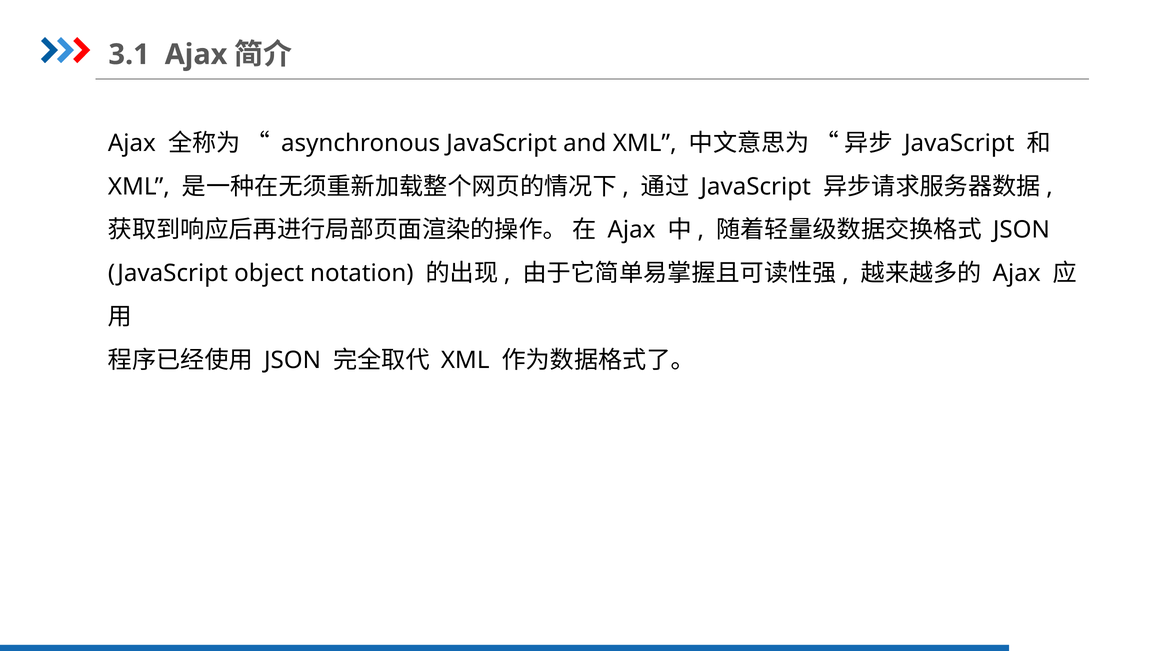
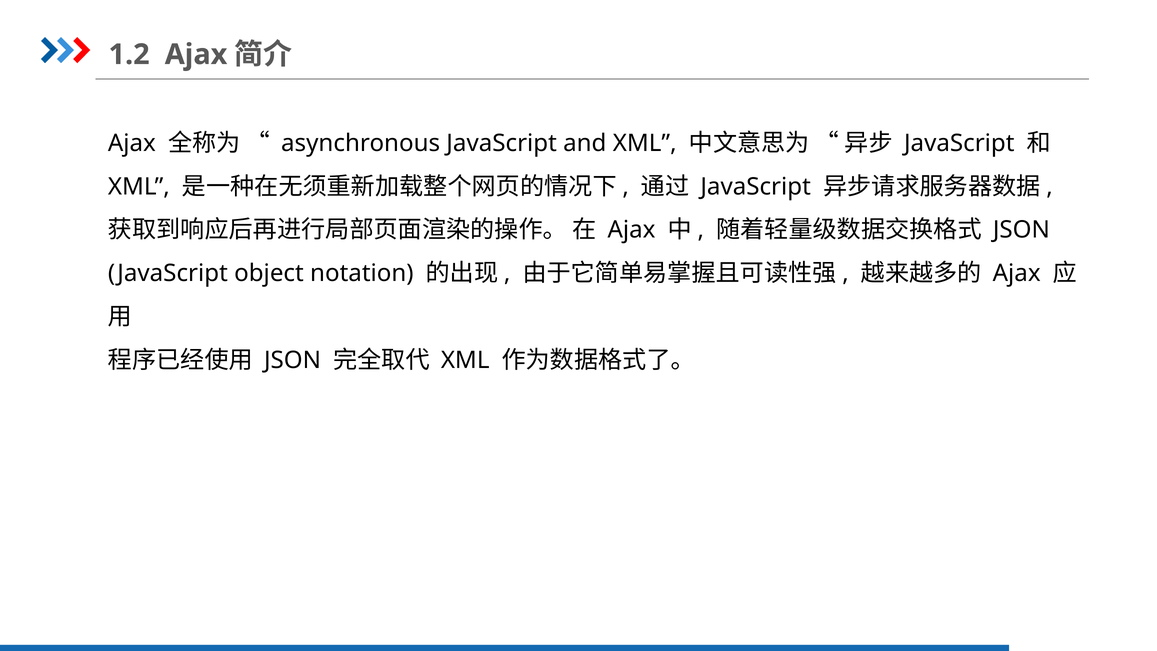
3.1: 3.1 -> 1.2 (129, 55)
